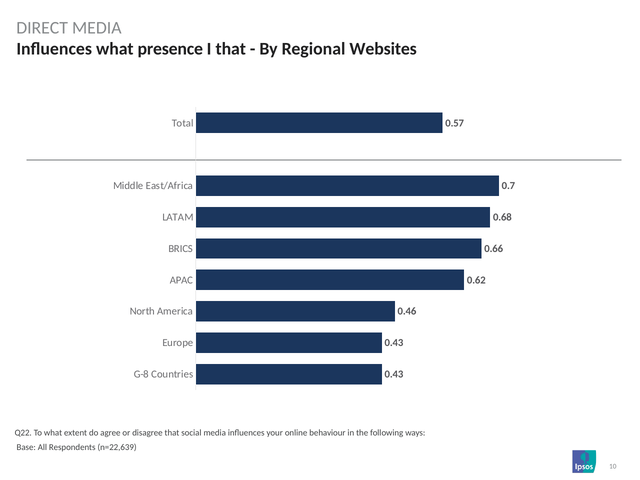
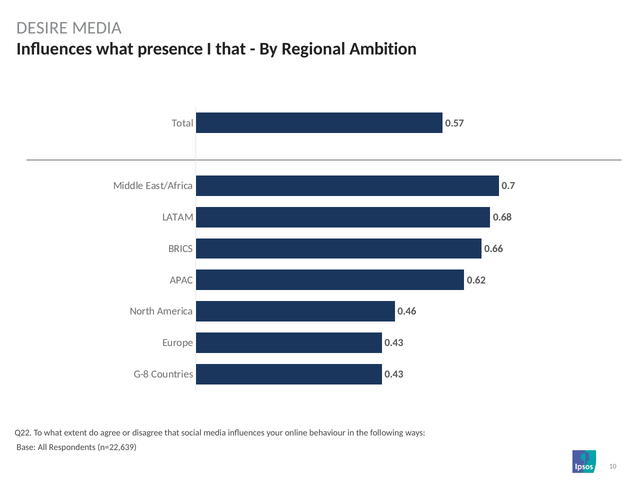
DIRECT: DIRECT -> DESIRE (42, 28)
Websites: Websites -> Ambition (383, 49)
